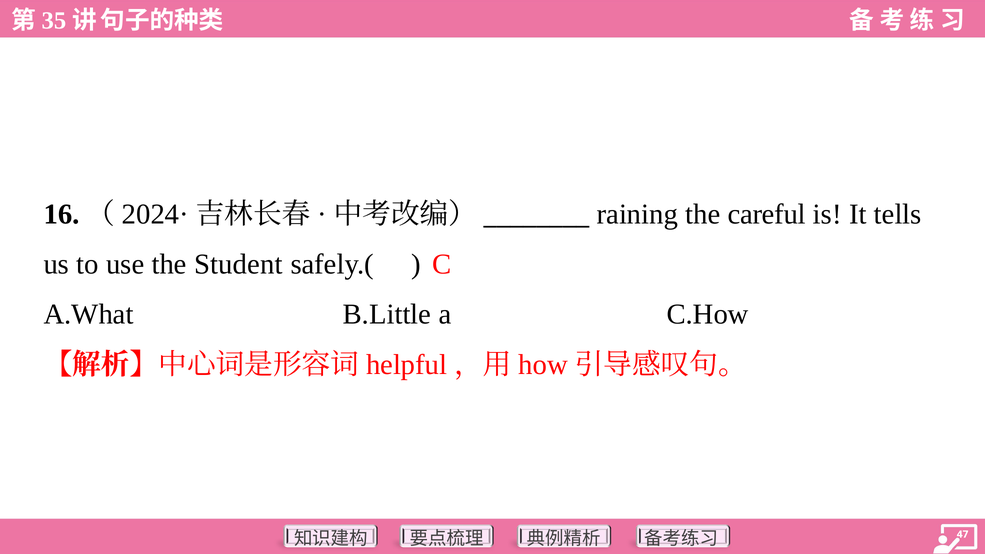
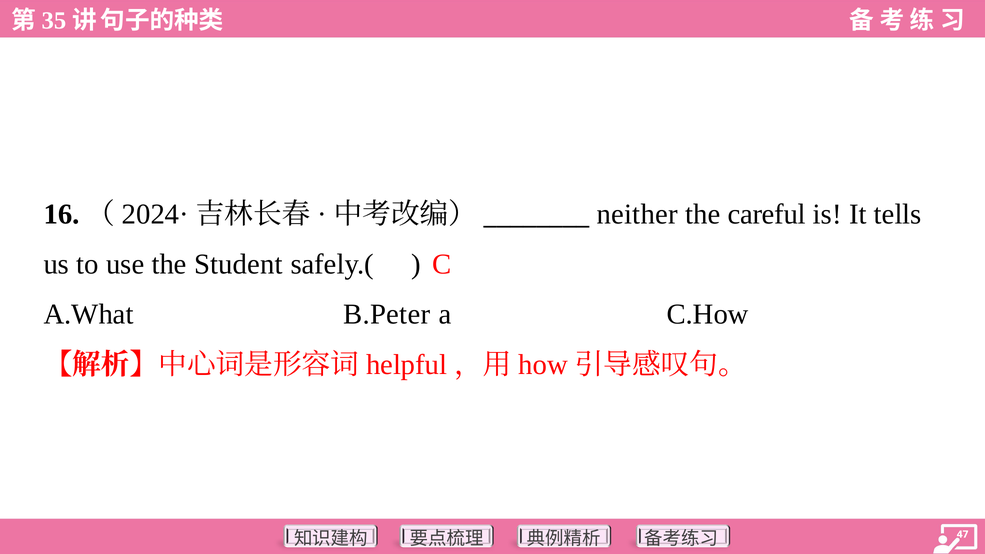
raining: raining -> neither (637, 214)
B.Little: B.Little -> B.Peter (387, 314)
